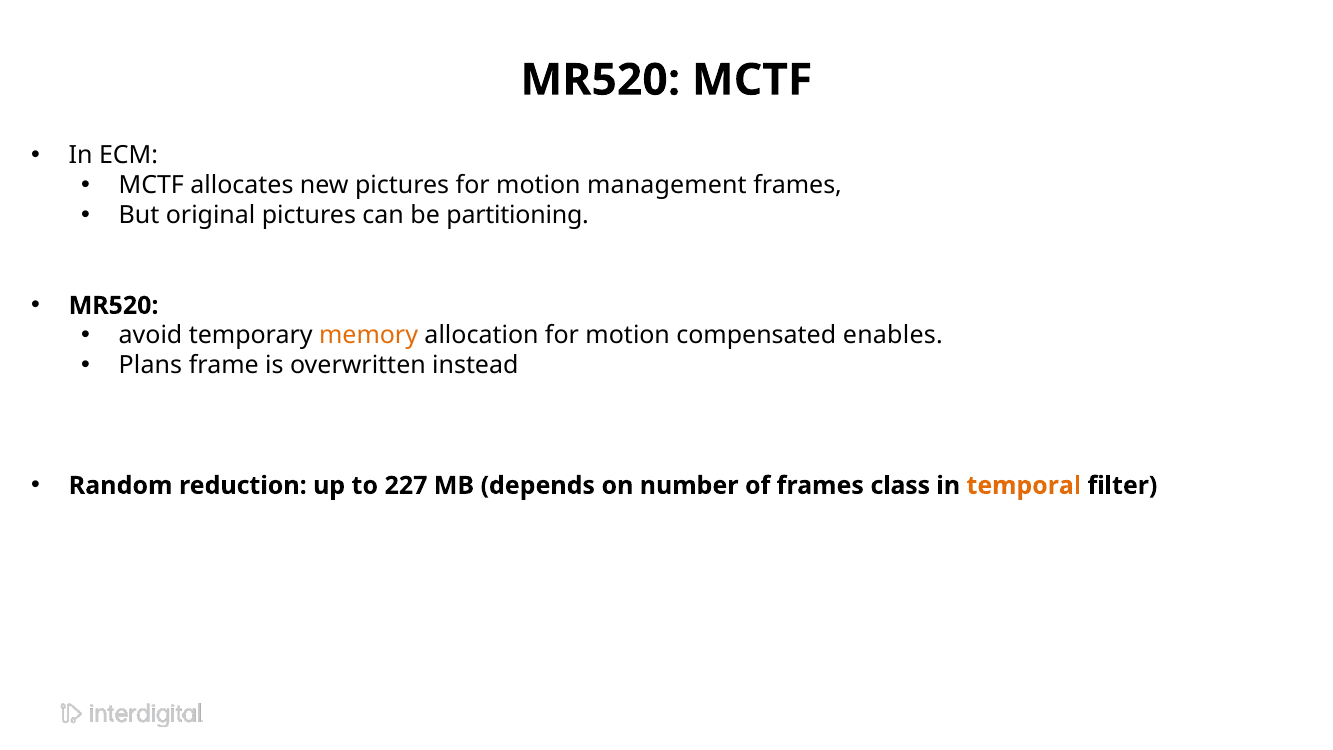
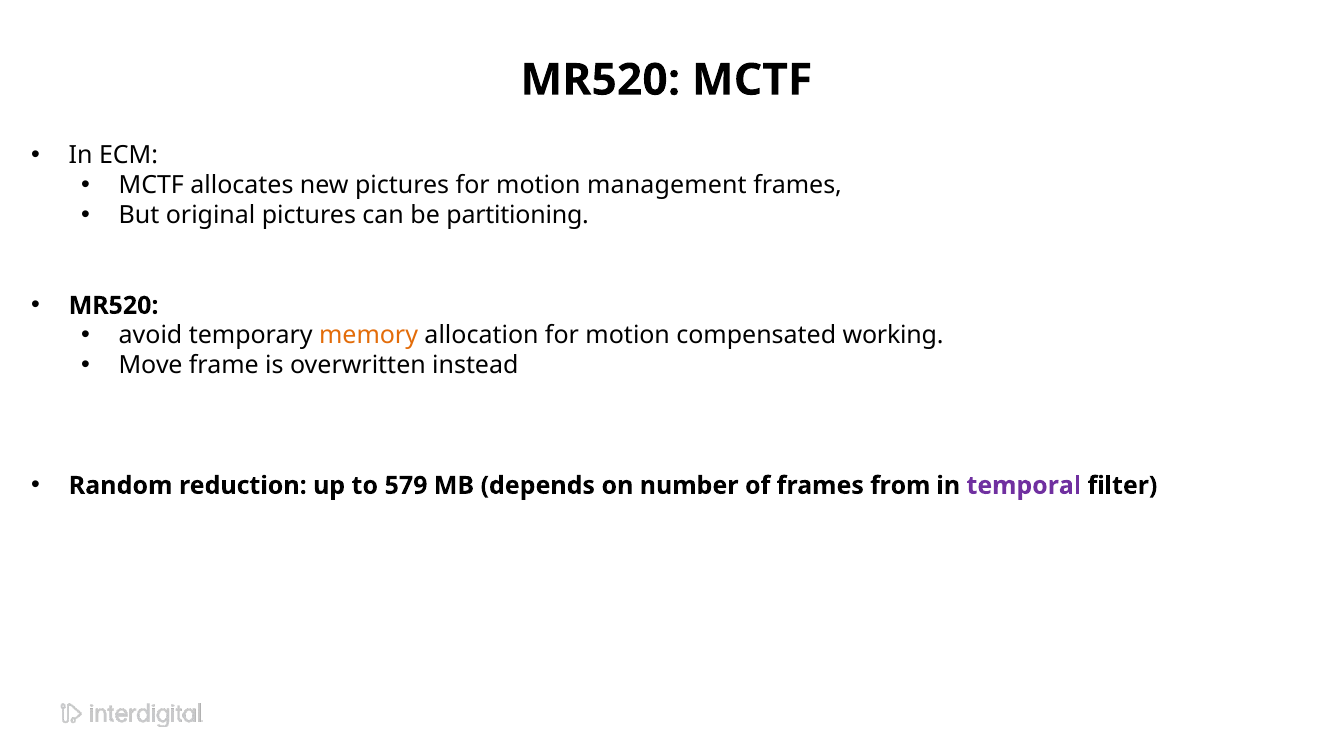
enables: enables -> working (893, 335)
Plans: Plans -> Move (151, 365)
227: 227 -> 579 (406, 485)
class: class -> from (900, 485)
temporal colour: orange -> purple (1024, 485)
